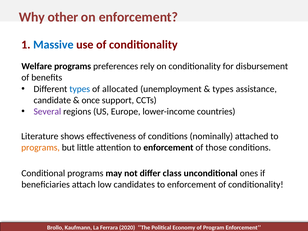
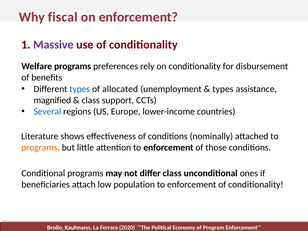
other: other -> fiscal (63, 17)
Massive colour: blue -> purple (53, 45)
candidate: candidate -> magnified (52, 100)
once: once -> class (91, 100)
Several colour: purple -> blue (47, 111)
candidates: candidates -> population (134, 185)
